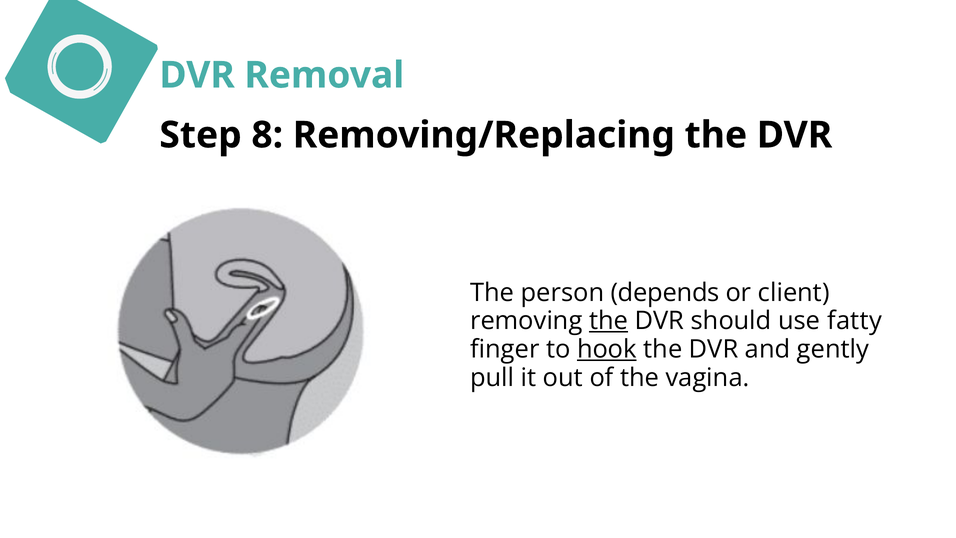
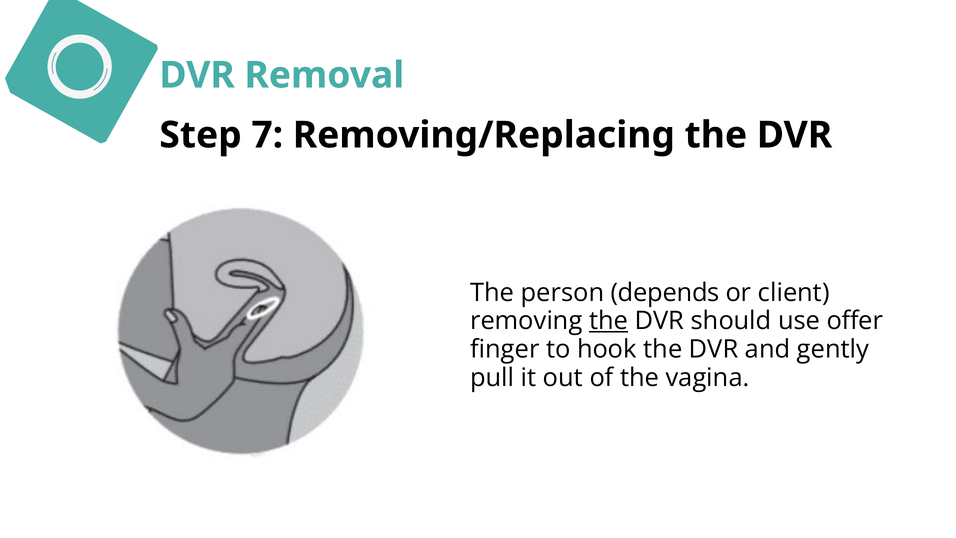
8: 8 -> 7 (267, 135)
fatty: fatty -> offer (855, 321)
hook underline: present -> none (607, 349)
